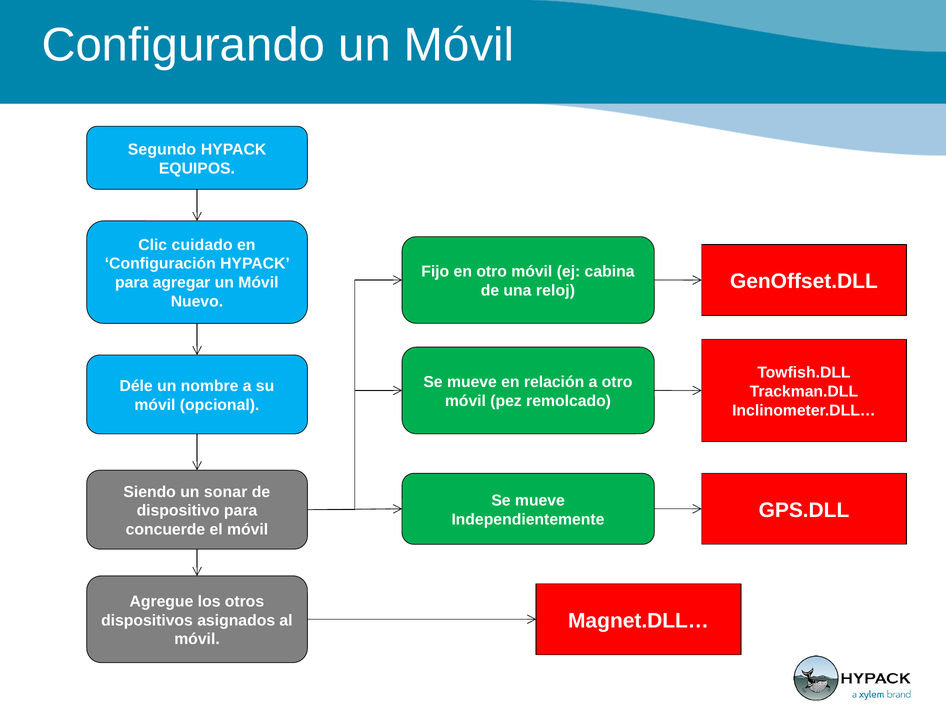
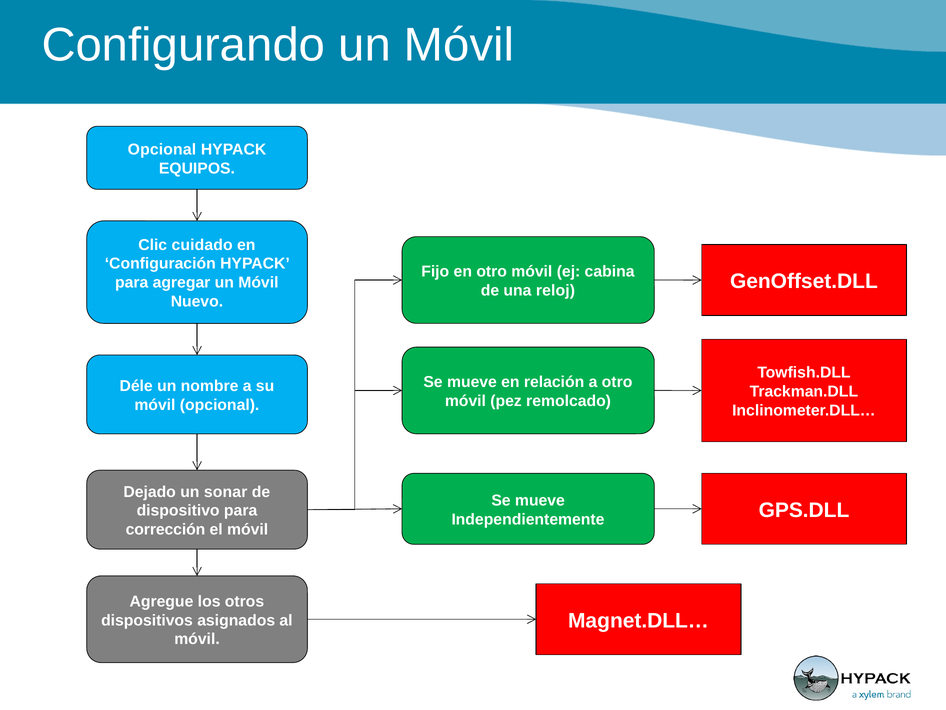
Segundo: Segundo -> Opcional (162, 149)
Siendo: Siendo -> Dejado (150, 491)
concuerde: concuerde -> corrección (165, 529)
